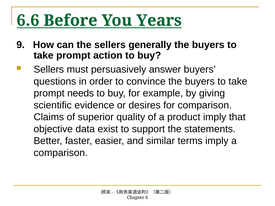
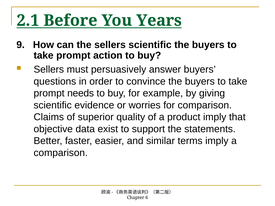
6.6: 6.6 -> 2.1 (28, 20)
sellers generally: generally -> scientific (150, 45)
desires: desires -> worries (145, 105)
